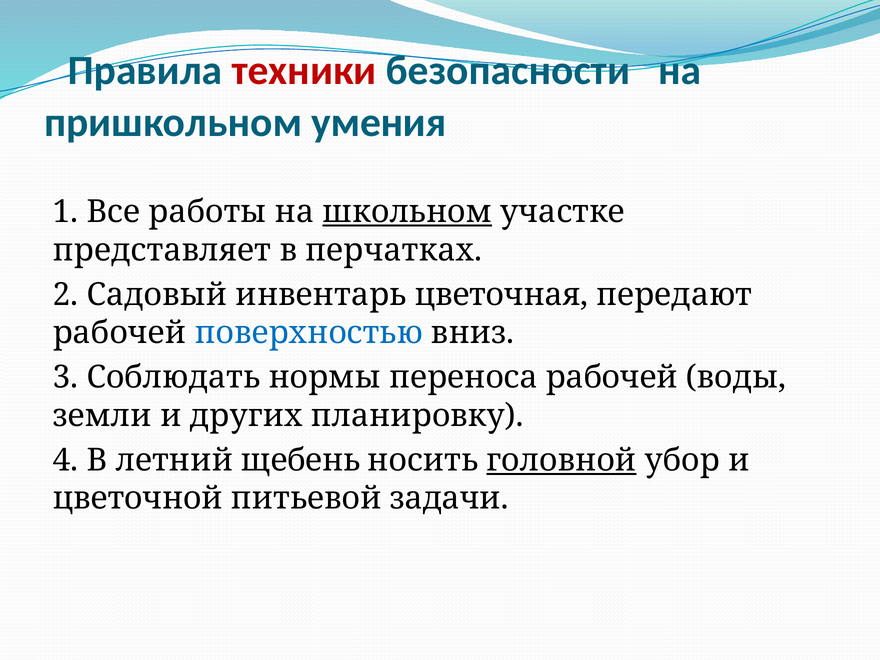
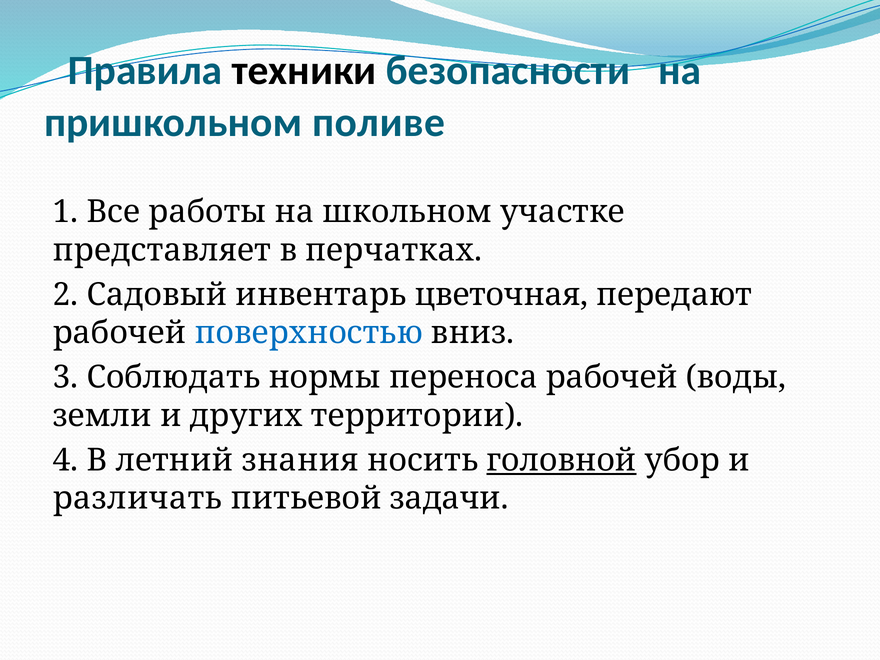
техники colour: red -> black (304, 71)
умения: умения -> поливе (379, 123)
школьном underline: present -> none (407, 212)
планировку: планировку -> территории (417, 416)
щебень: щебень -> знания (300, 460)
цветочной: цветочной -> различать (137, 498)
